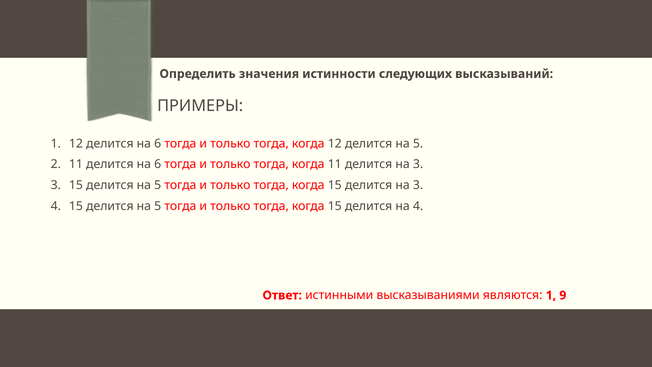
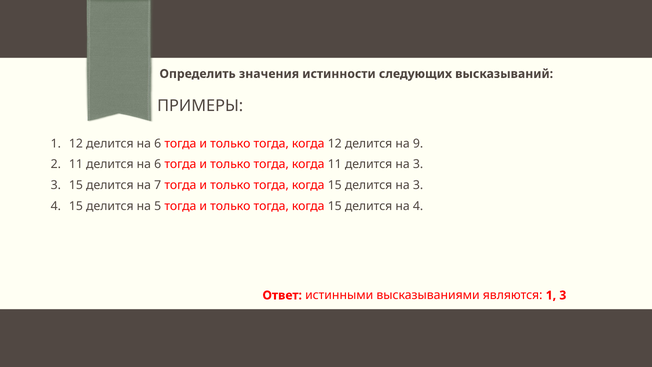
12 делится на 5: 5 -> 9 (418, 144)
5: 5 -> 7 (158, 185)
1 9: 9 -> 3 (563, 295)
